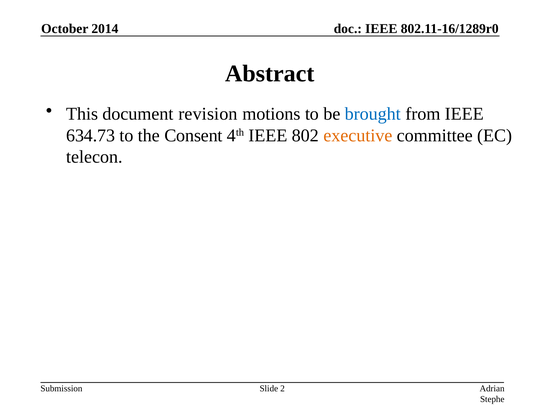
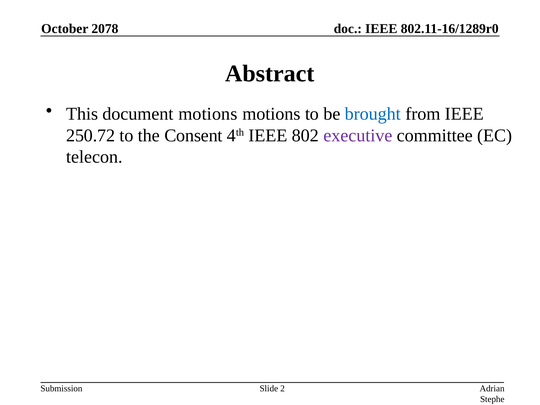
2014: 2014 -> 2078 (105, 29)
document revision: revision -> motions (208, 114)
634.73: 634.73 -> 250.72 (91, 135)
executive colour: orange -> purple (358, 135)
